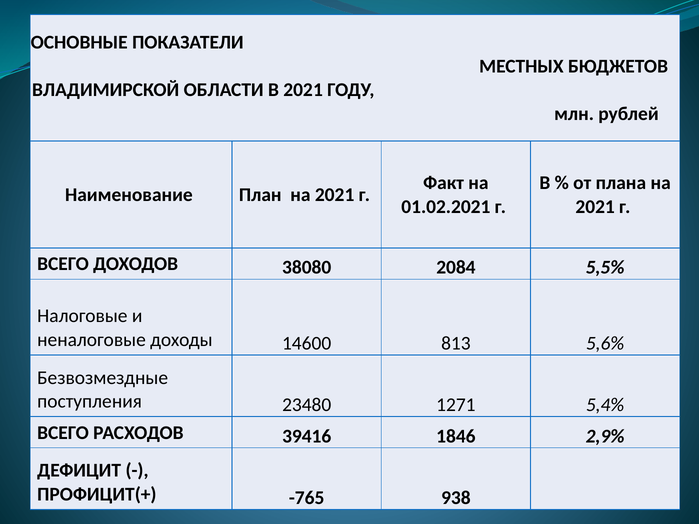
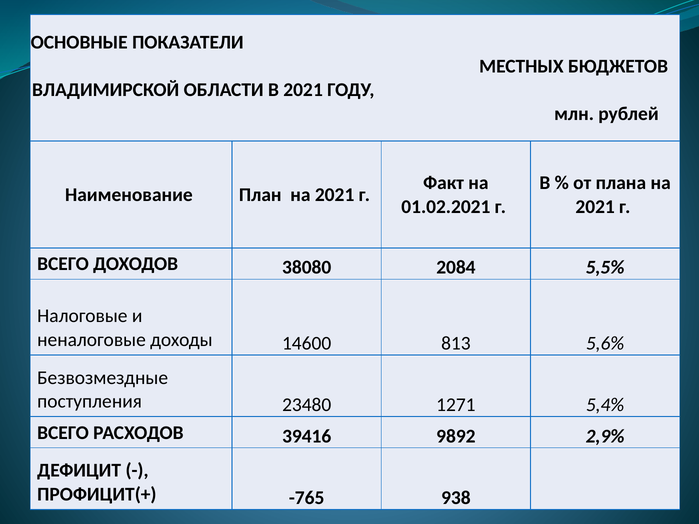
1846: 1846 -> 9892 (456, 436)
